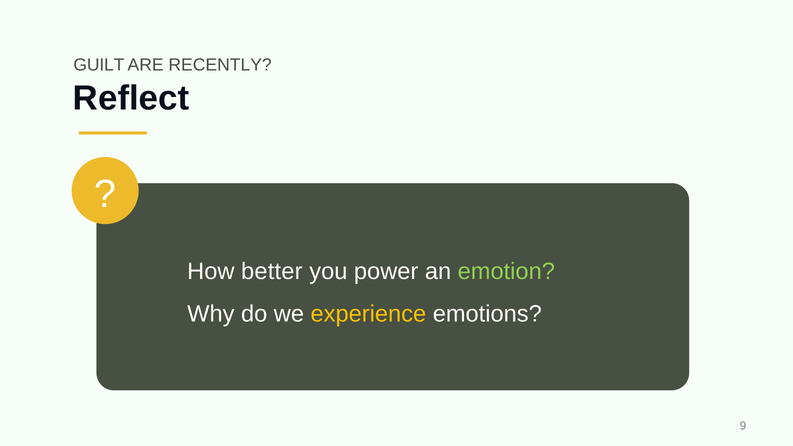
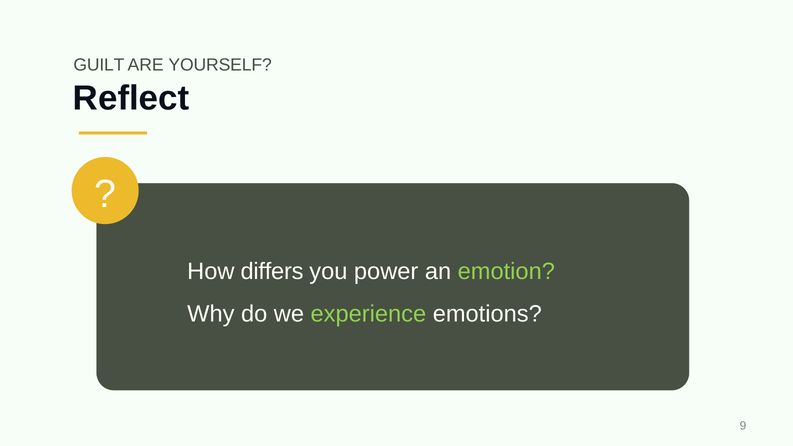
RECENTLY: RECENTLY -> YOURSELF (220, 65)
better: better -> differs (272, 271)
experience colour: yellow -> light green (368, 314)
